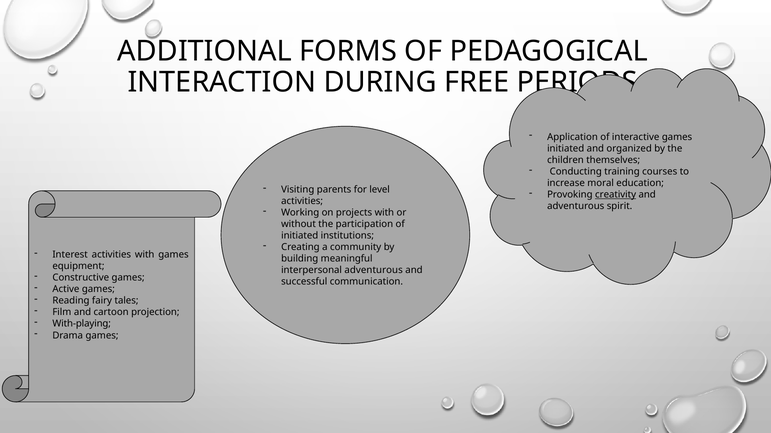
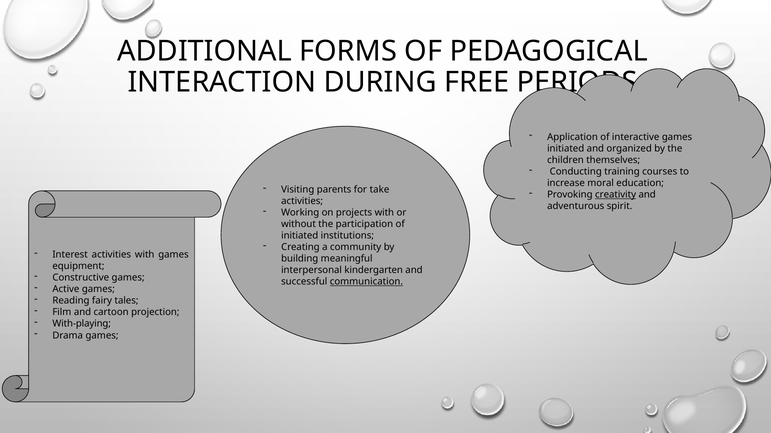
level: level -> take (379, 190)
interpersonal adventurous: adventurous -> kindergarten (374, 271)
communication underline: none -> present (366, 282)
